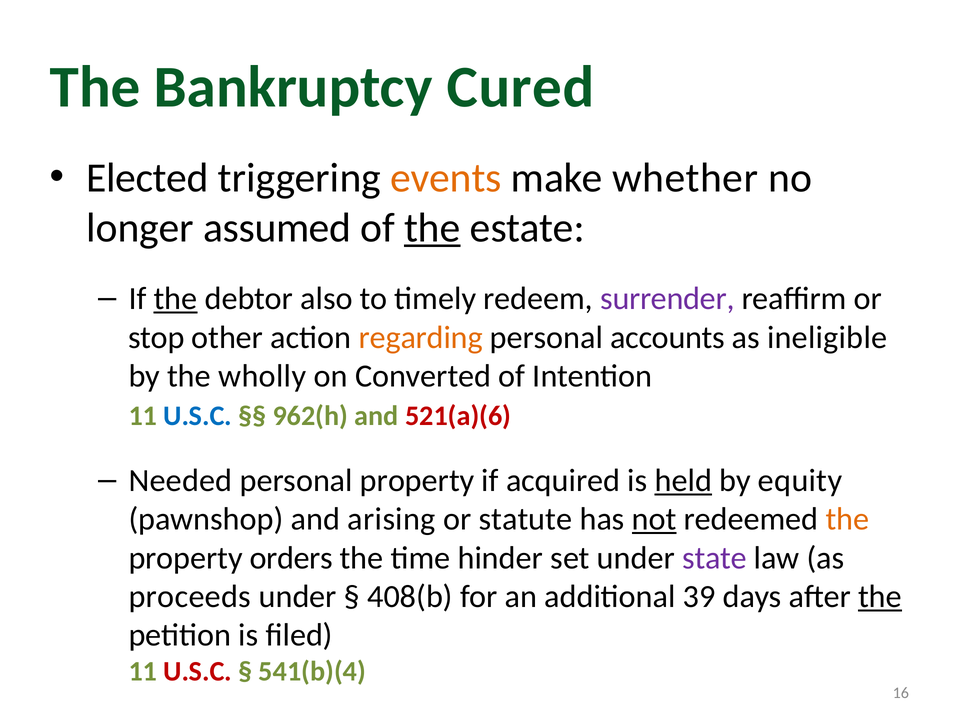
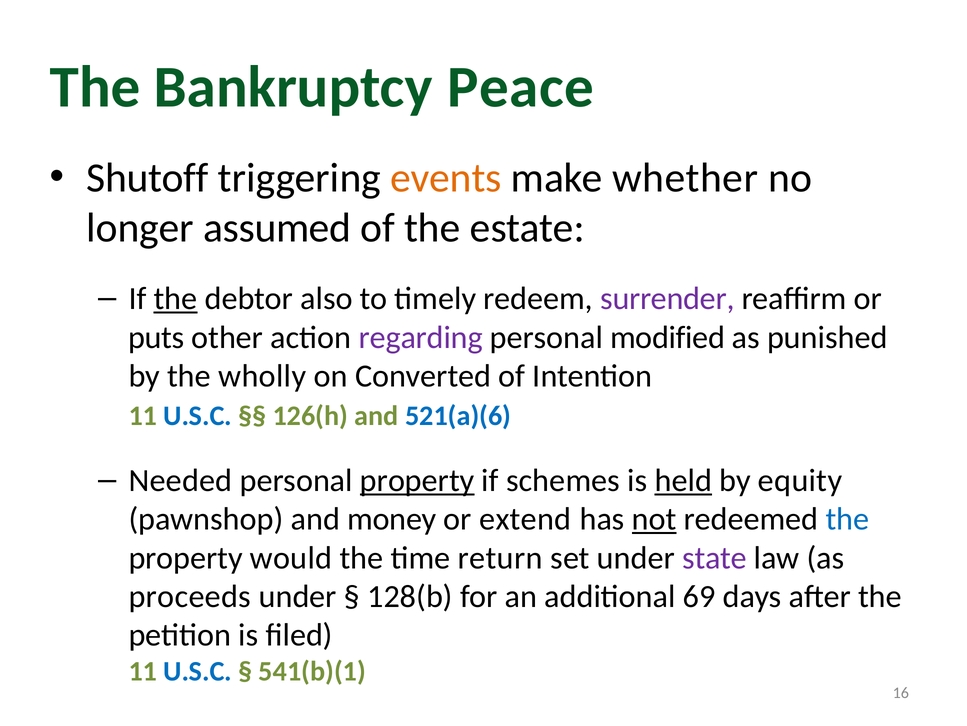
Cured: Cured -> Peace (521, 87)
Elected: Elected -> Shutoff (147, 178)
the underline: present -> none (432, 228)
stop: stop -> puts (156, 337)
regarding colour: orange -> purple (421, 337)
accounts: accounts -> modified (667, 337)
ineligible: ineligible -> punished (827, 337)
962(h: 962(h -> 126(h (310, 416)
521(a)(6 colour: red -> blue (458, 416)
property underline: none -> present (417, 480)
acquired: acquired -> schemes (563, 480)
arising: arising -> money (392, 519)
statute: statute -> extend (525, 519)
the colour: orange -> blue (847, 519)
orders: orders -> would (291, 557)
hinder: hinder -> return (500, 557)
408(b: 408(b -> 128(b (410, 596)
39: 39 -> 69 (699, 596)
the underline: present -> none (880, 596)
U.S.C colour: red -> blue (198, 671)
541(b)(4: 541(b)(4 -> 541(b)(1 (312, 671)
